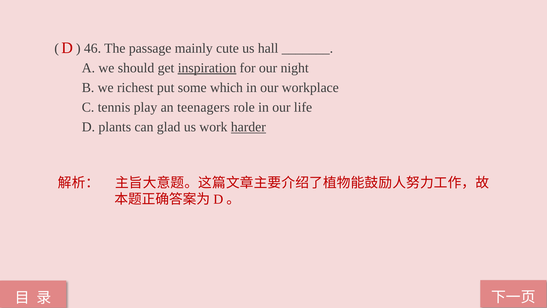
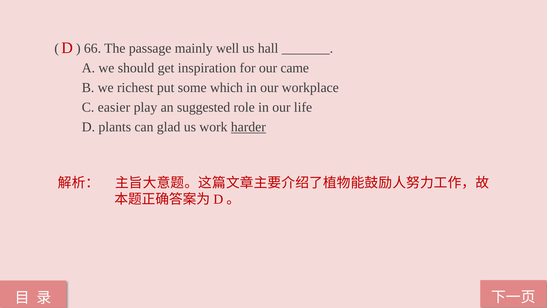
46: 46 -> 66 (93, 48)
cute: cute -> well (228, 48)
inspiration underline: present -> none (207, 68)
night: night -> came (295, 68)
tennis: tennis -> easier (114, 107)
teenagers: teenagers -> suggested (204, 107)
